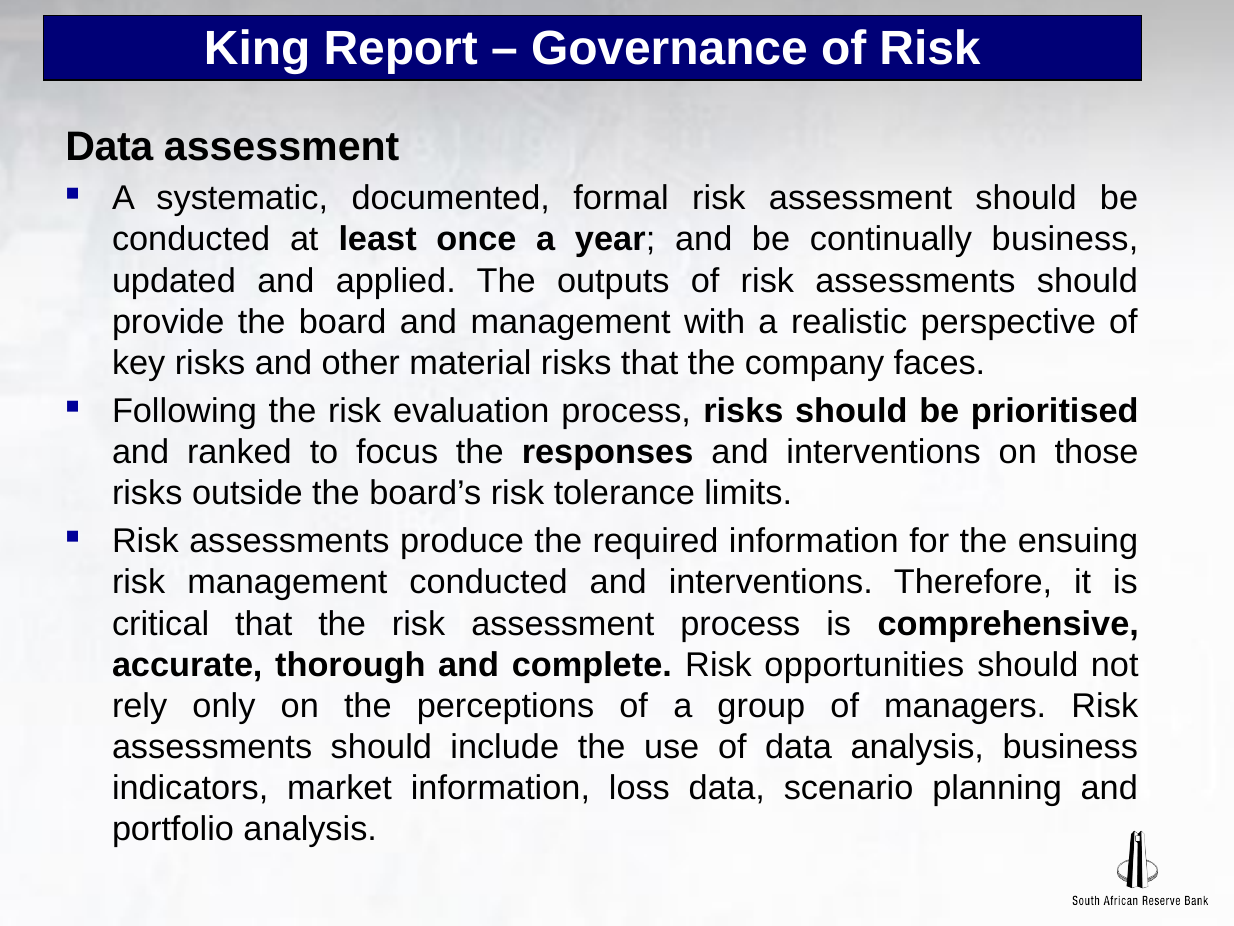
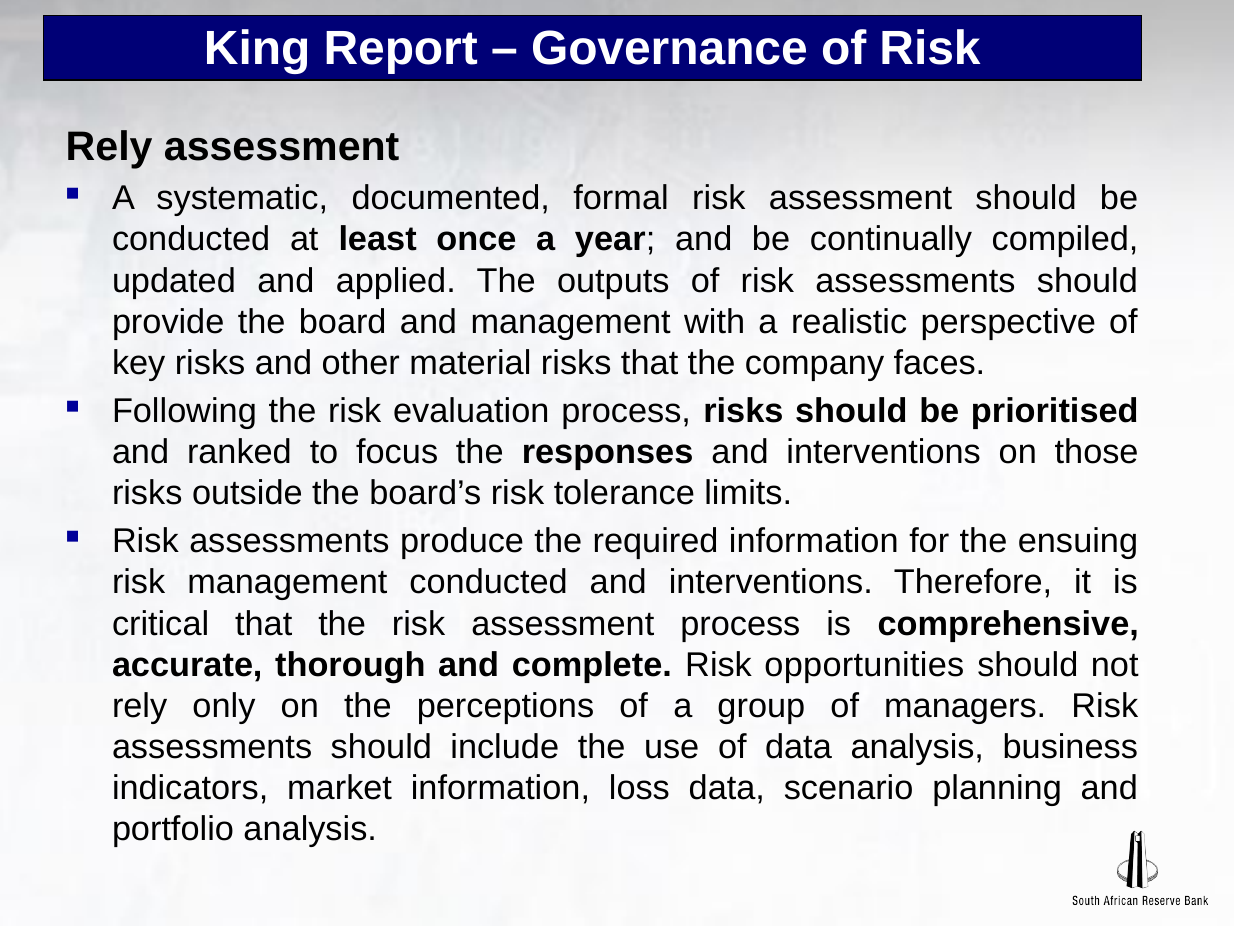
Data: Data -> Rely (109, 147)
continually business: business -> compiled (1065, 239)
